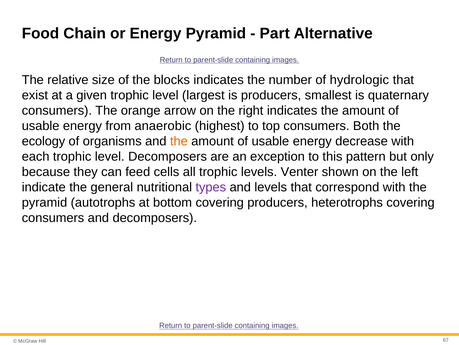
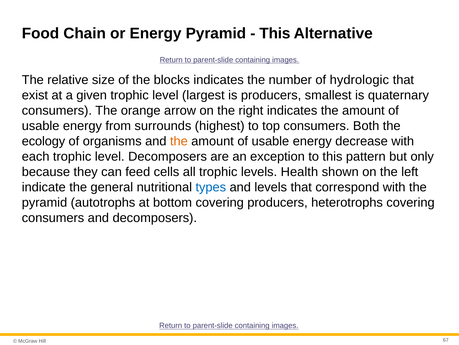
Part: Part -> This (275, 33)
anaerobic: anaerobic -> surrounds (163, 126)
Venter: Venter -> Health (299, 172)
types colour: purple -> blue (211, 187)
